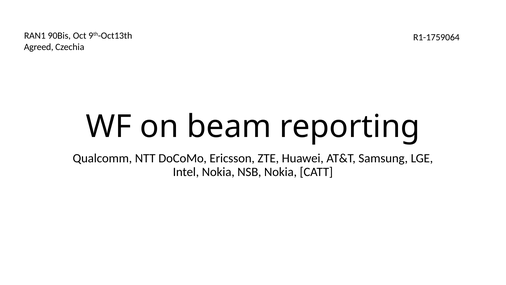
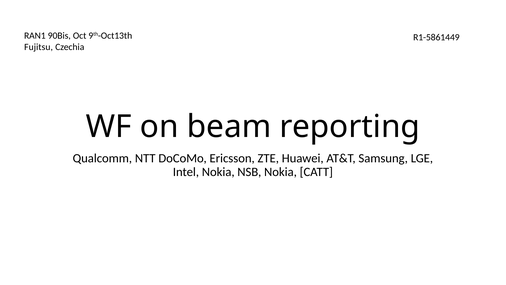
R1-1759064: R1-1759064 -> R1-5861449 (436, 37)
Agreed: Agreed -> Fujitsu (39, 47)
